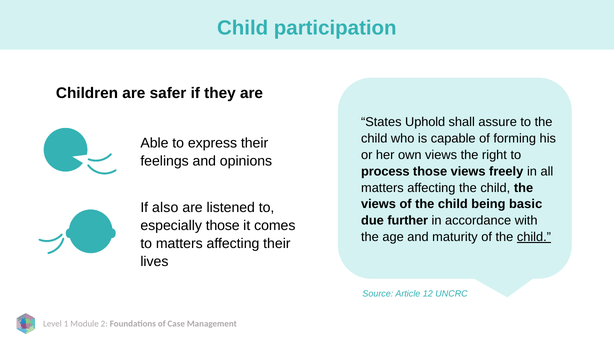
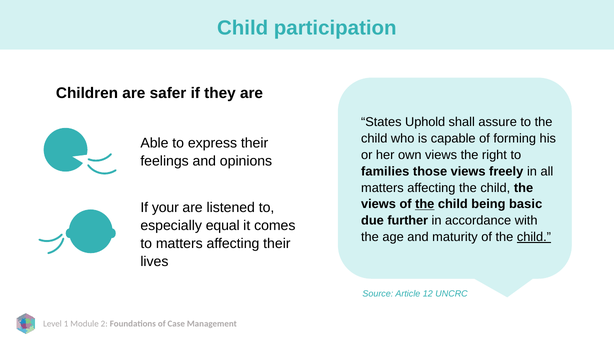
process: process -> families (385, 172)
the underline: none -> present (425, 204)
also: also -> your (165, 208)
especially those: those -> equal (223, 226)
